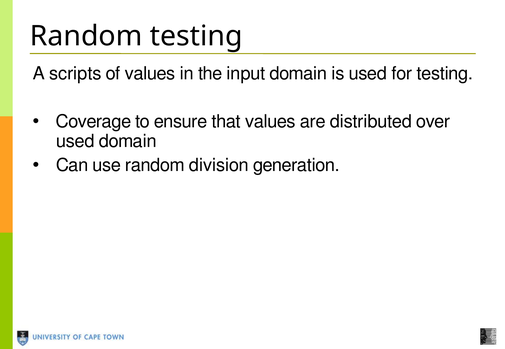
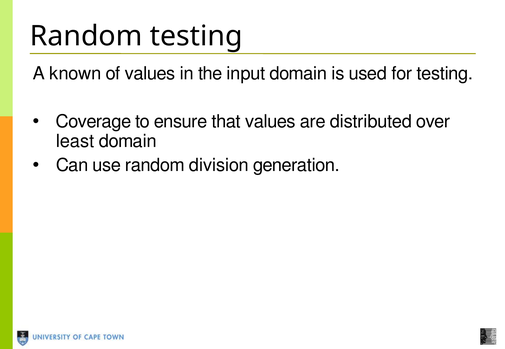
scripts: scripts -> known (75, 74)
used: used -> least (75, 141)
